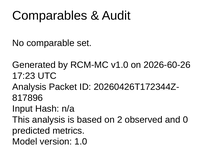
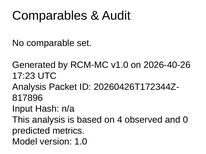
2026-60-26: 2026-60-26 -> 2026-40-26 (167, 65)
2: 2 -> 4 (120, 120)
